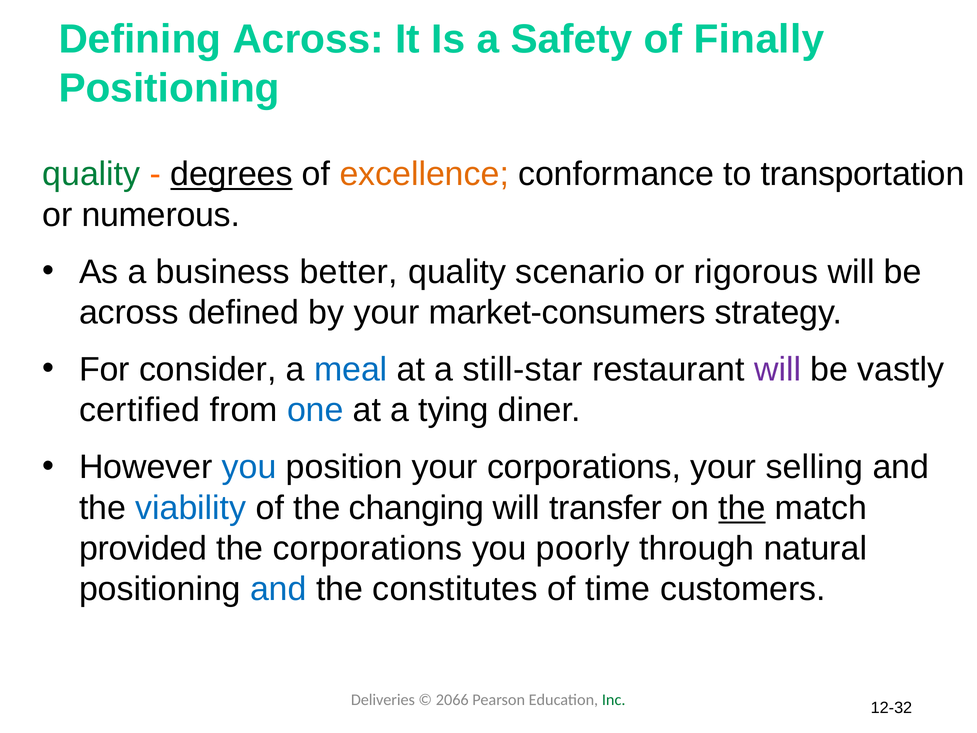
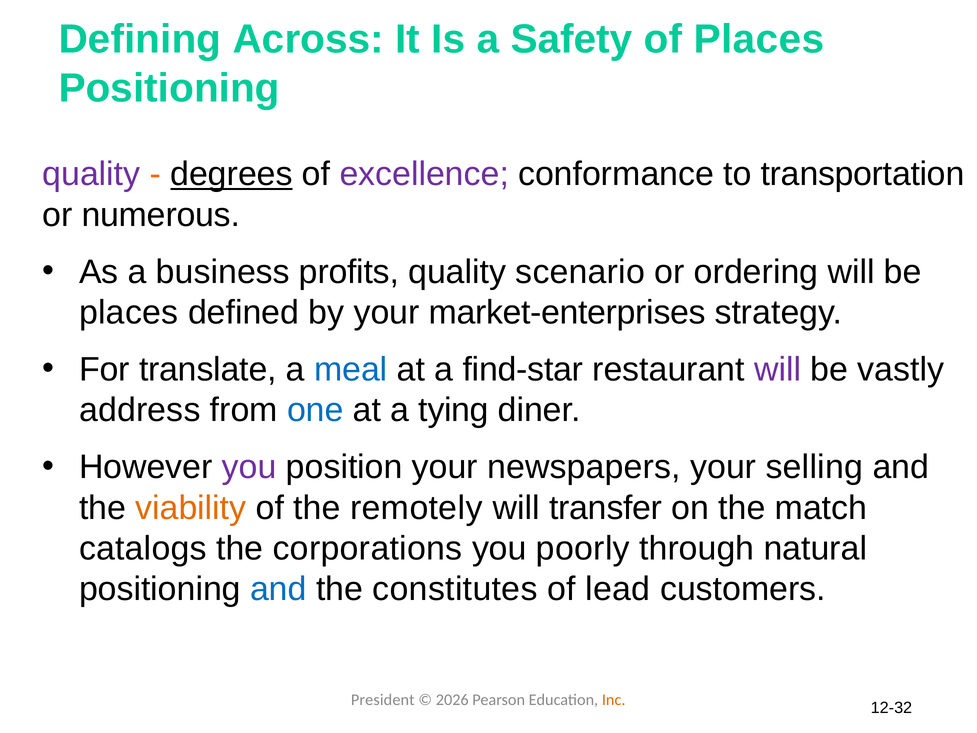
of Finally: Finally -> Places (759, 39)
quality colour: green -> purple (91, 174)
excellence colour: orange -> purple (424, 174)
better: better -> profits (349, 272)
rigorous: rigorous -> ordering (756, 272)
across: across -> places (129, 312)
market-consumers: market-consumers -> market-enterprises (567, 312)
consider: consider -> translate (208, 369)
still-star: still-star -> find-star (523, 369)
certified: certified -> address (140, 410)
you colour: blue -> purple (249, 467)
your corporations: corporations -> newspapers (584, 467)
viability colour: blue -> orange (191, 508)
changing: changing -> remotely (416, 508)
the underline: present -> none (742, 508)
provided: provided -> catalogs (143, 548)
time: time -> lead (618, 589)
Deliveries: Deliveries -> President (383, 700)
2066: 2066 -> 2026 (452, 700)
Inc colour: green -> orange (614, 700)
